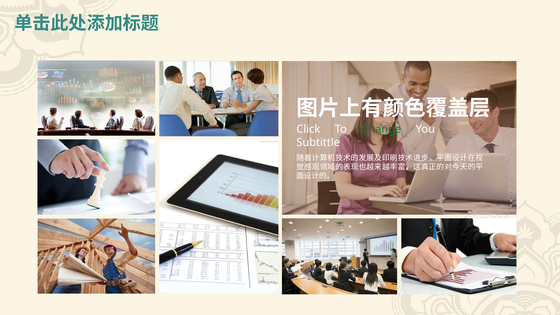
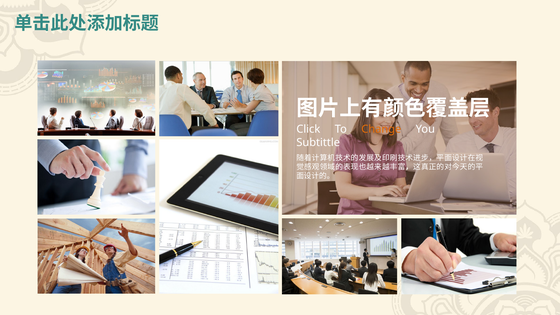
Change colour: green -> orange (381, 129)
